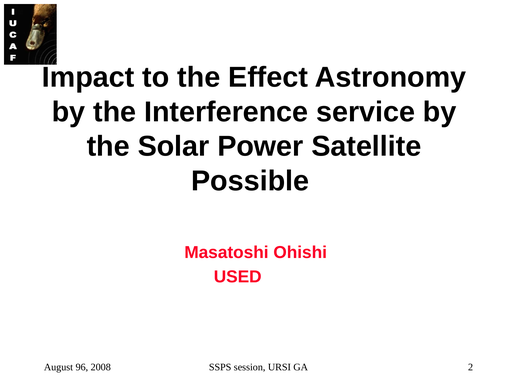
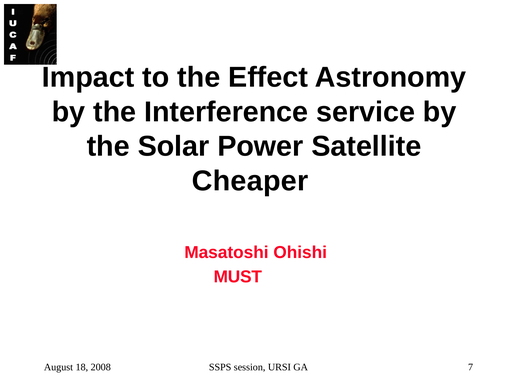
Possible: Possible -> Cheaper (250, 181)
USED: USED -> MUST (238, 277)
96: 96 -> 18 (82, 367)
2: 2 -> 7 (471, 367)
